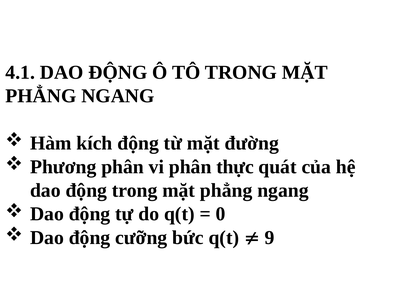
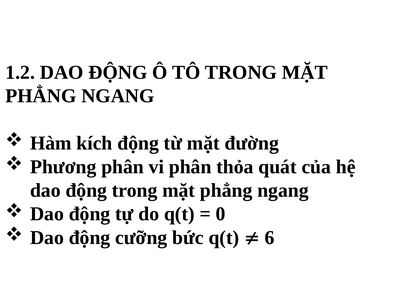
4.1: 4.1 -> 1.2 (20, 72)
thực: thực -> thỏa (235, 167)
9: 9 -> 6 (270, 237)
